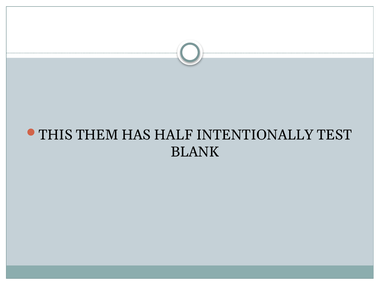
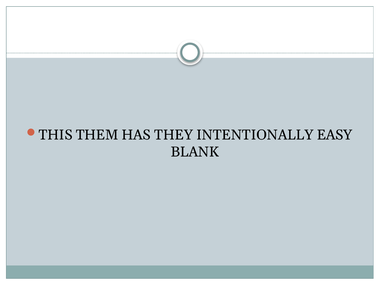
HALF: HALF -> THEY (174, 135)
TEST: TEST -> EASY (334, 135)
